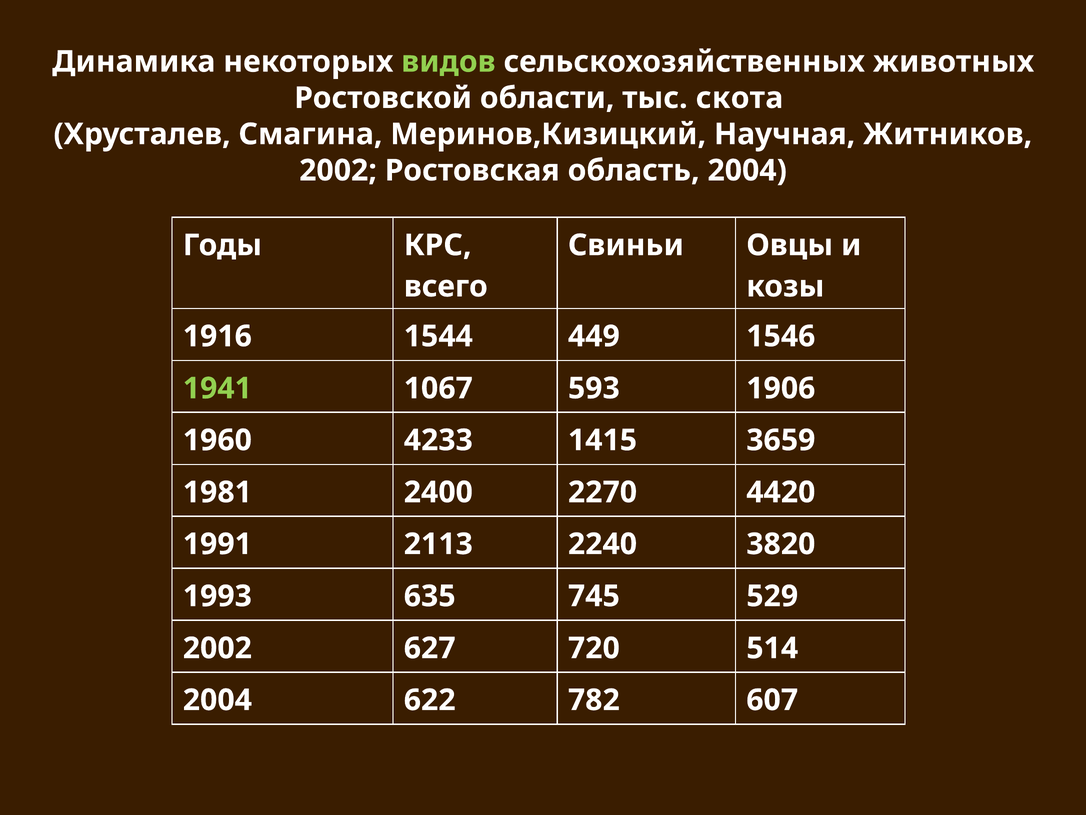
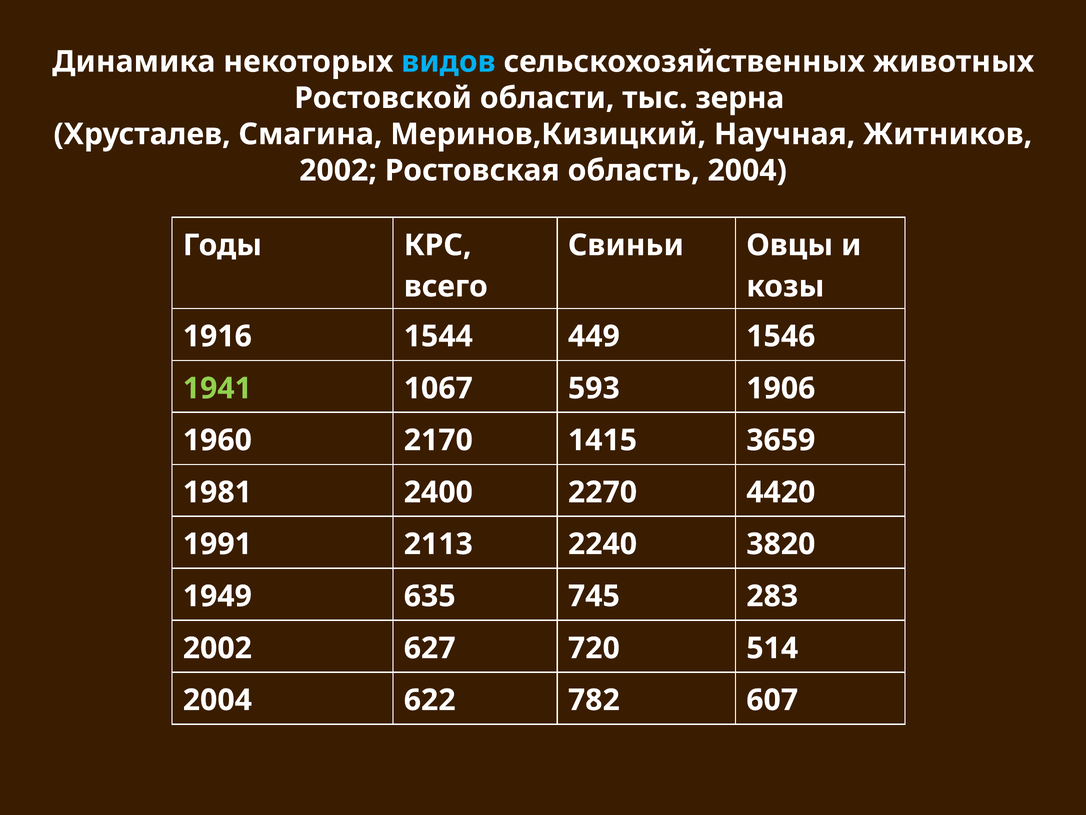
видов colour: light green -> light blue (448, 62)
скота: скота -> зерна (740, 98)
4233: 4233 -> 2170 (438, 440)
1993: 1993 -> 1949 (217, 596)
529: 529 -> 283 (772, 596)
